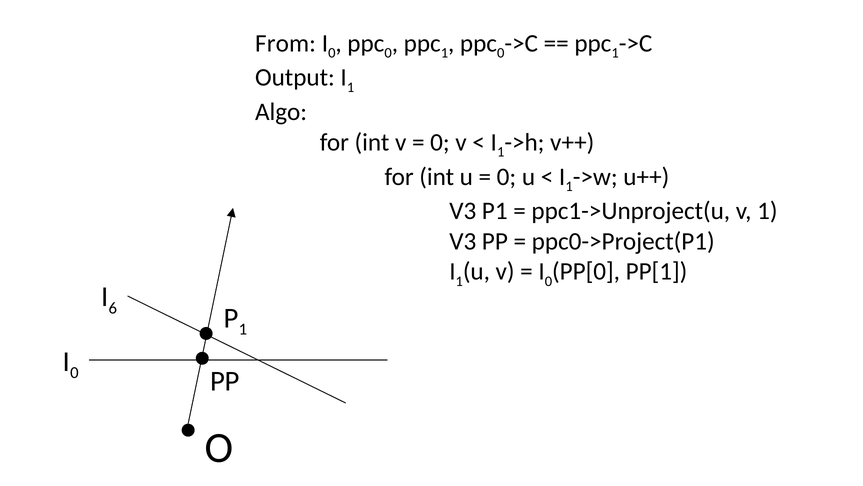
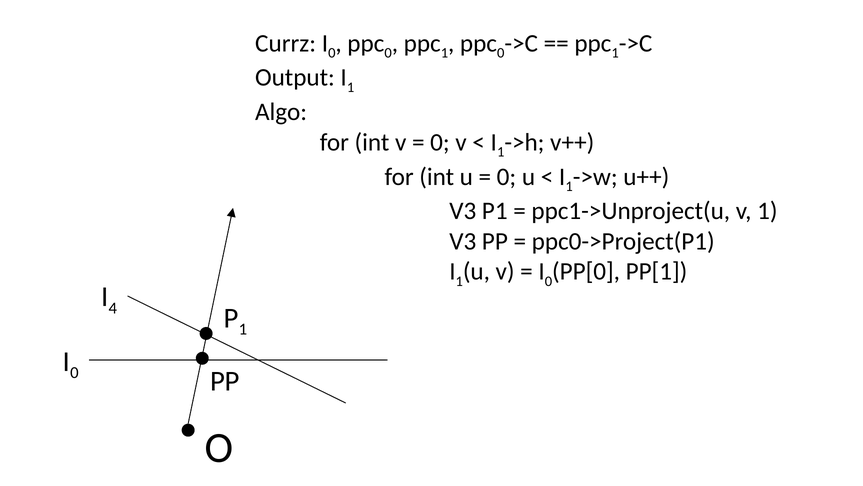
From: From -> Currz (286, 43)
6: 6 -> 4 (113, 308)
